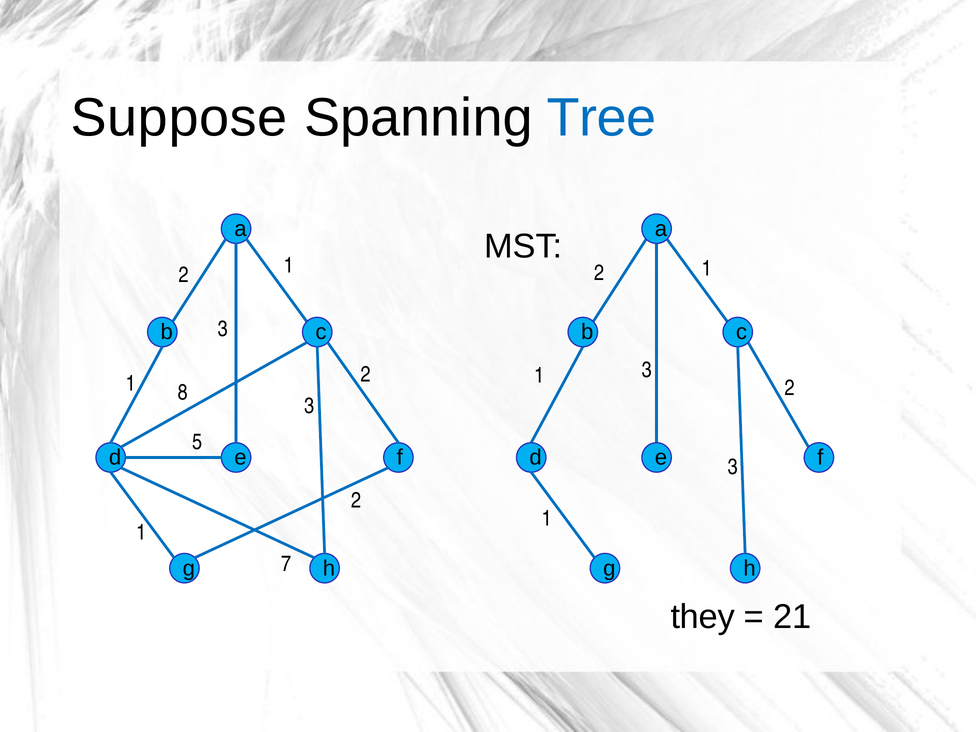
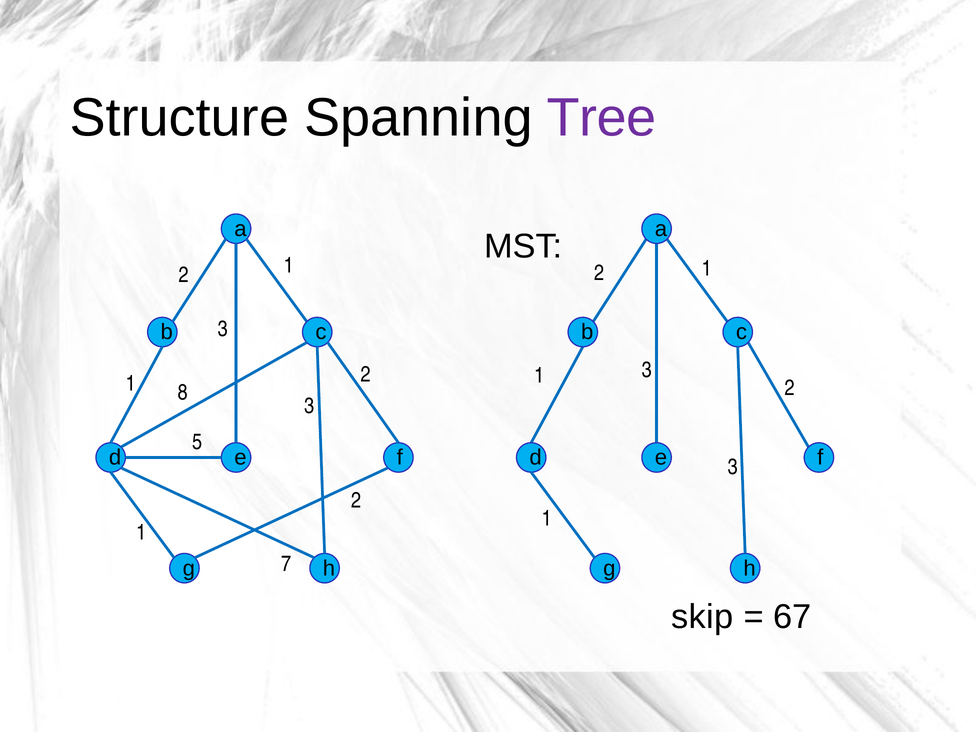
Suppose: Suppose -> Structure (179, 118)
Tree colour: blue -> purple (602, 118)
they: they -> skip (702, 617)
21: 21 -> 67 (792, 617)
